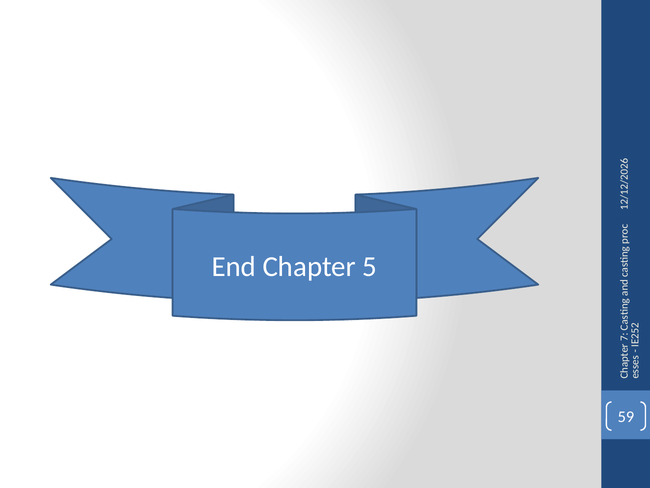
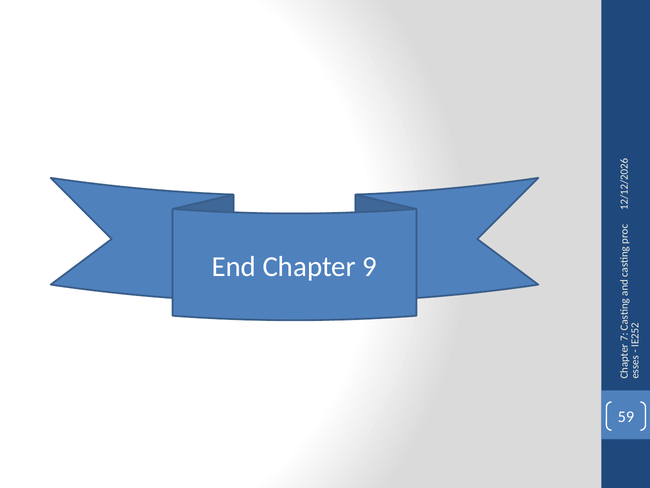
Chapter 5: 5 -> 9 (370, 266)
